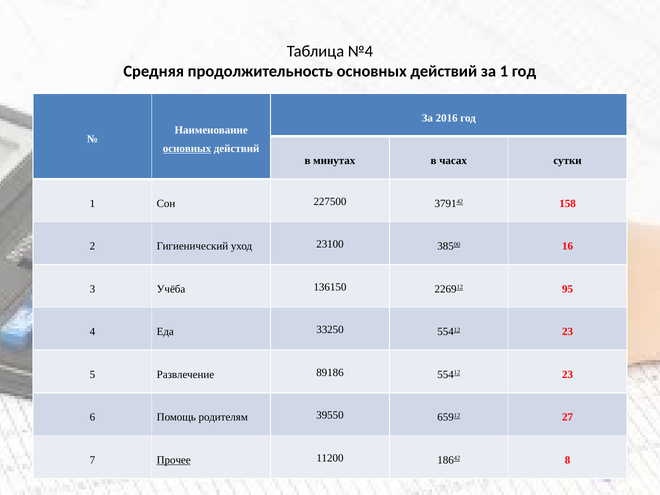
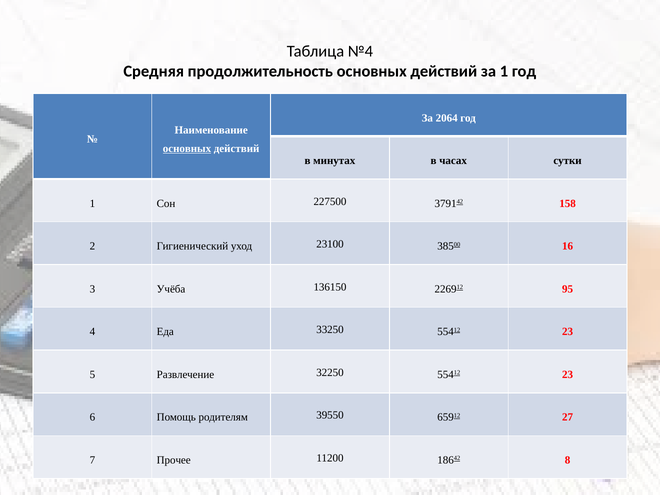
2016: 2016 -> 2064 (447, 118)
89186: 89186 -> 32250 (330, 372)
Прочее underline: present -> none (174, 460)
